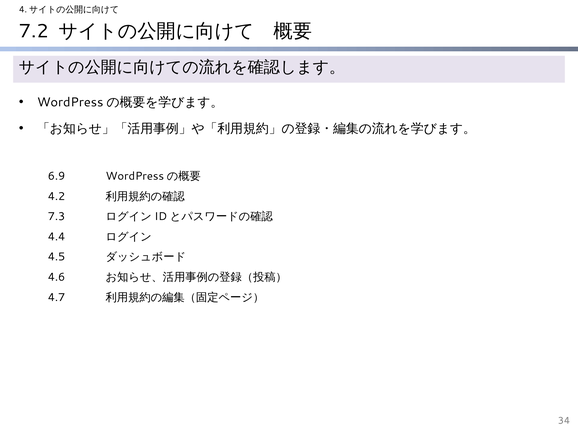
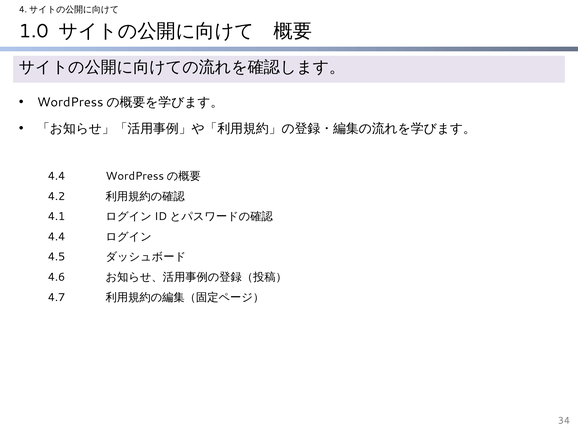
7.2: 7.2 -> 1.0 (34, 31)
6.9: 6.9 -> 4.4 (57, 176)
7.3: 7.3 -> 4.1 (57, 217)
